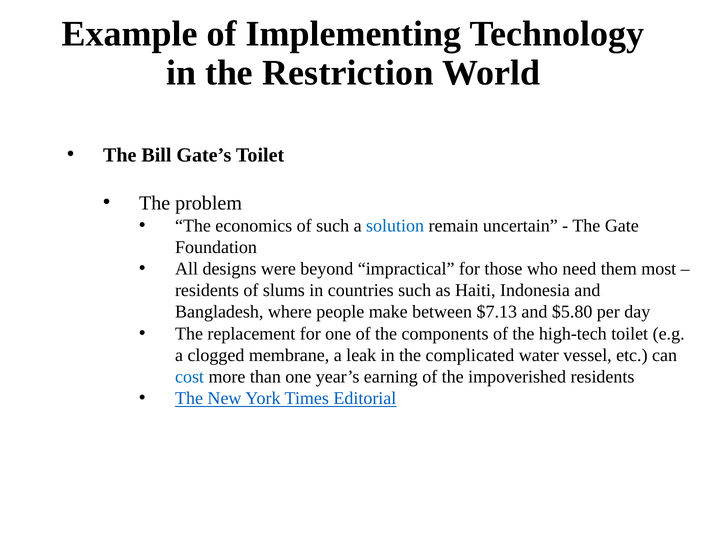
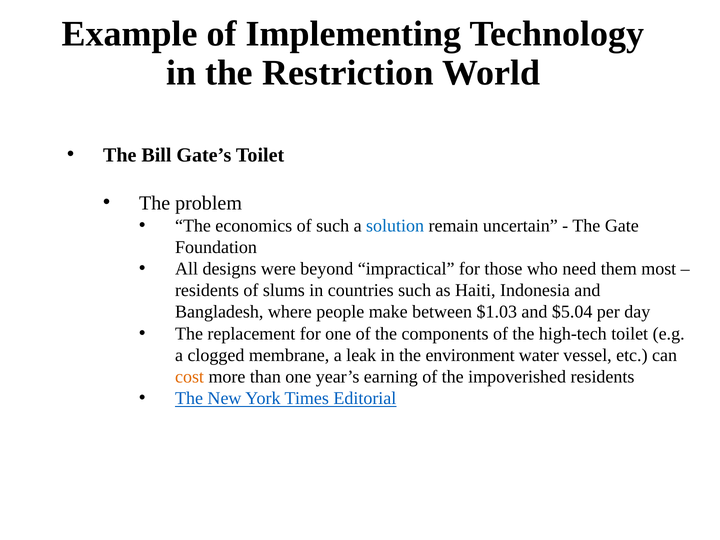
$7.13: $7.13 -> $1.03 (497, 312)
$5.80: $5.80 -> $5.04 (572, 312)
complicated: complicated -> environment (470, 355)
cost colour: blue -> orange (190, 377)
